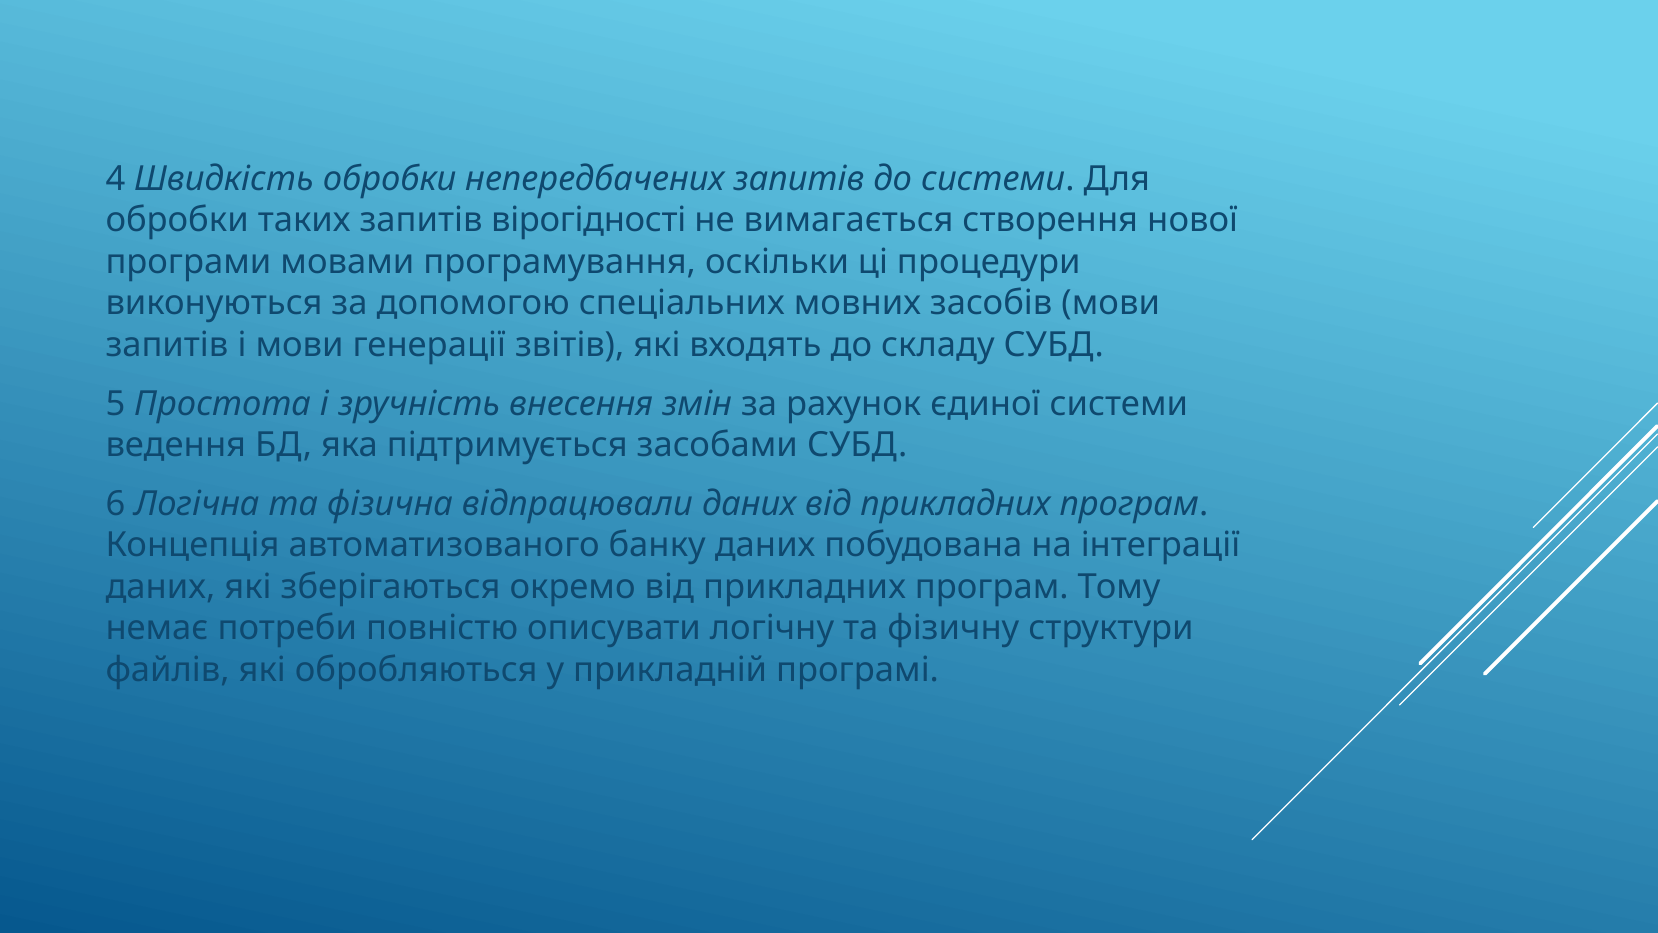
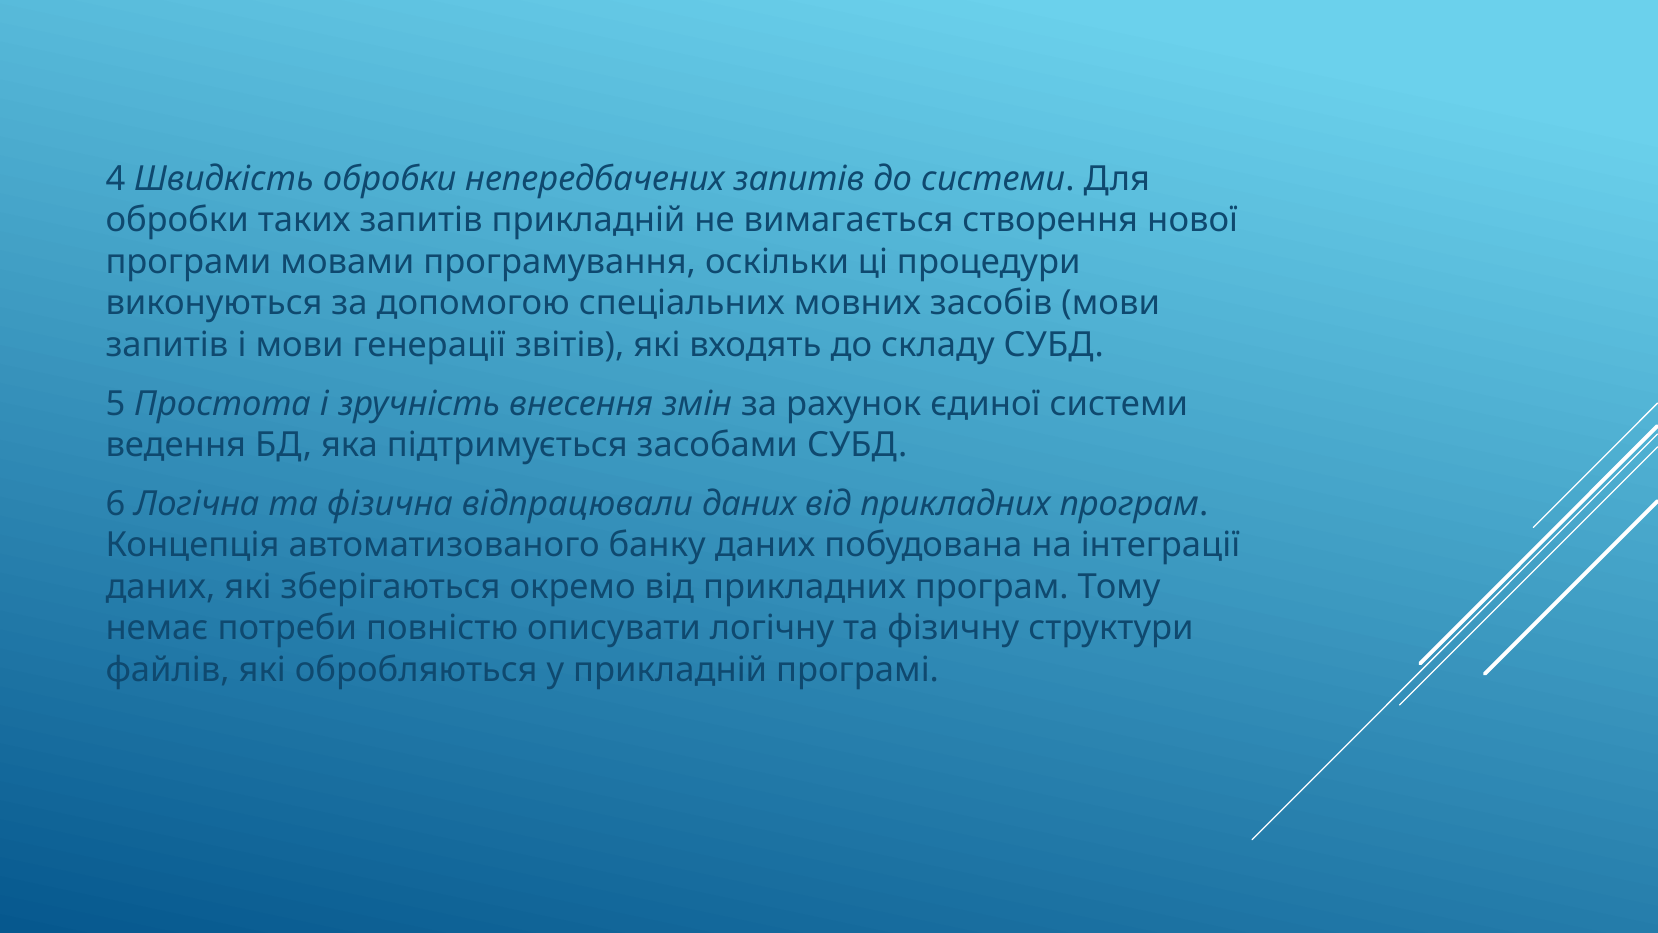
запитів вірогідності: вірогідності -> прикладній (589, 220)
